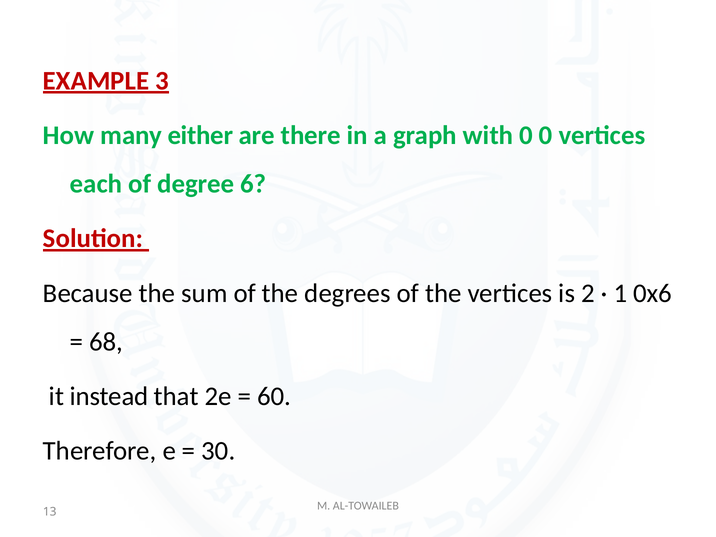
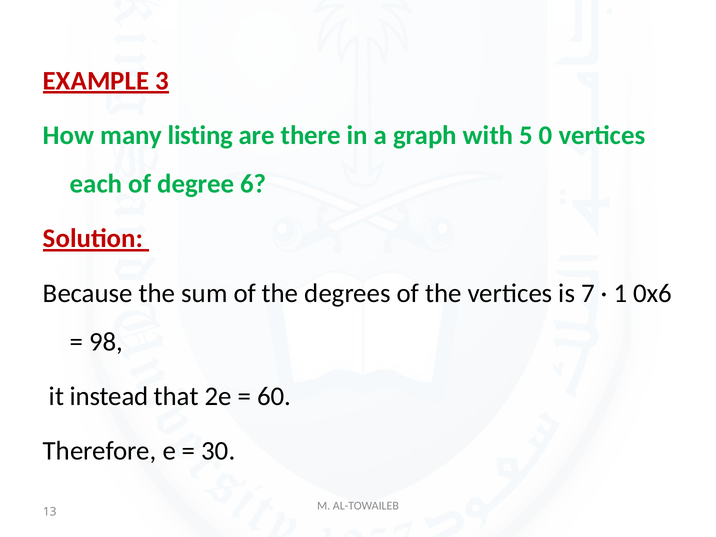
either: either -> listing (200, 135)
with 0: 0 -> 5 (526, 135)
2: 2 -> 7 (588, 293)
68: 68 -> 98 (106, 342)
